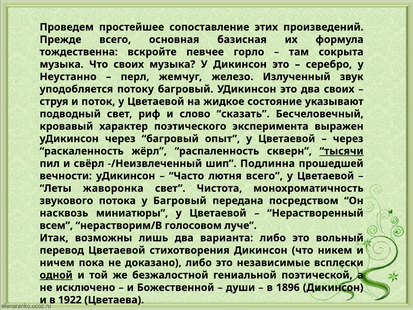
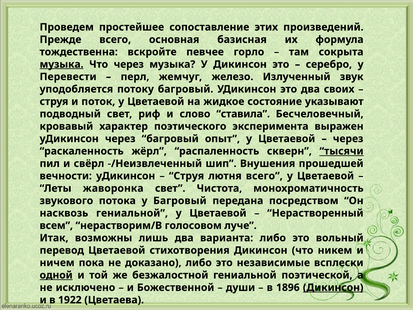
музыка underline: none -> present (62, 64)
Что своих: своих -> через (129, 64)
Неустанно: Неустанно -> Перевести (68, 77)
сказать: сказать -> ставила (243, 114)
Подлинна: Подлинна -> Внушения (268, 163)
Часто: Часто -> Струя (186, 176)
насквозь миниатюры: миниатюры -> гениальной (132, 213)
Дикинсон underline: none -> present (333, 287)
